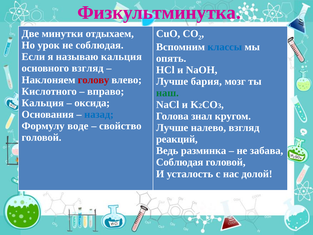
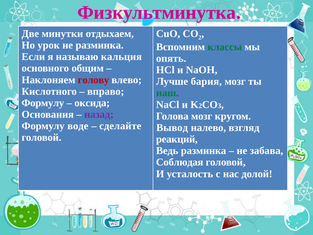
не соблюдая: соблюдая -> разминка (100, 45)
классы colour: blue -> green (225, 47)
основного взгляд: взгляд -> общим (88, 68)
Кальция: Кальция -> Формулу (43, 103)
назад colour: blue -> purple (99, 114)
Голова знал: знал -> мозг (202, 116)
свойство: свойство -> сделайте (120, 126)
Лучше: Лучше -> Вывод (172, 128)
